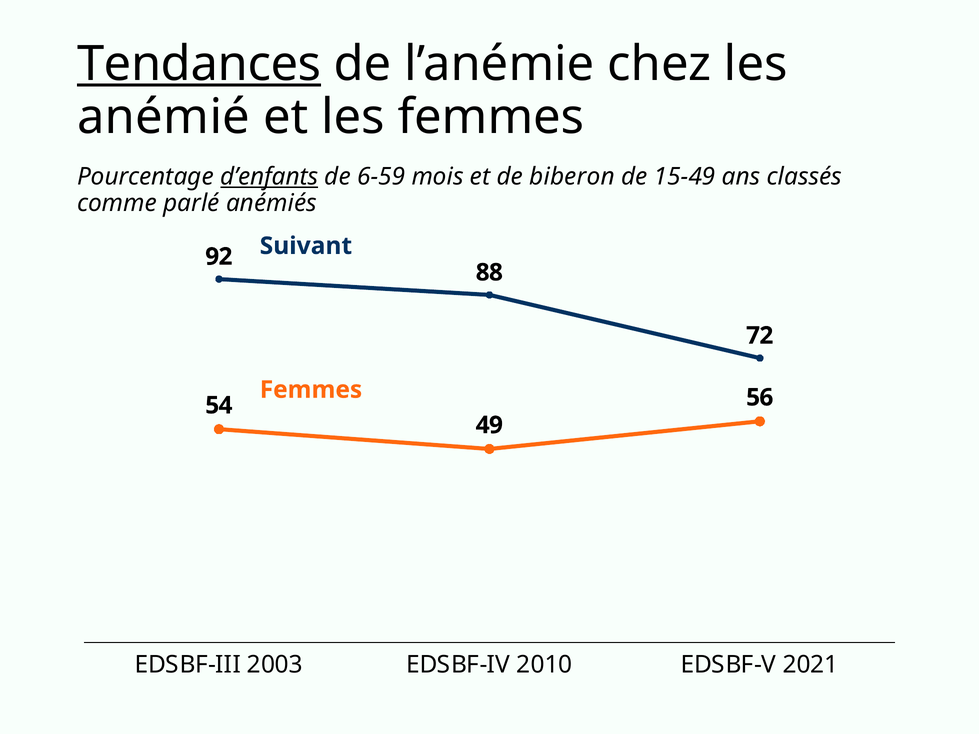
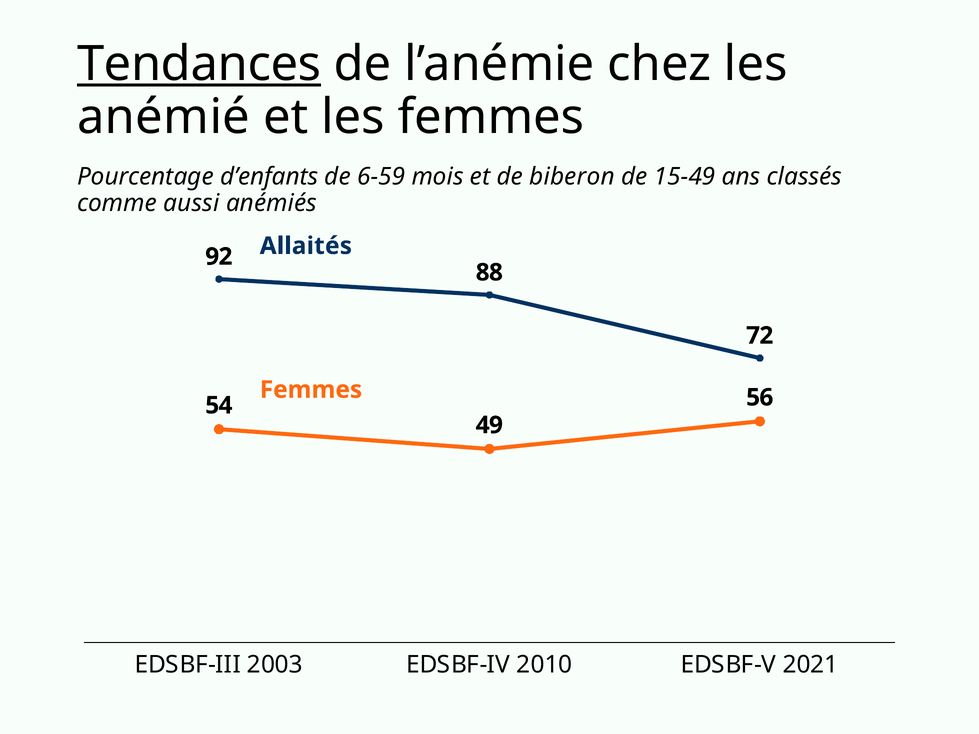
d’enfants underline: present -> none (269, 177)
parlé: parlé -> aussi (191, 203)
Suivant: Suivant -> Allaités (306, 246)
